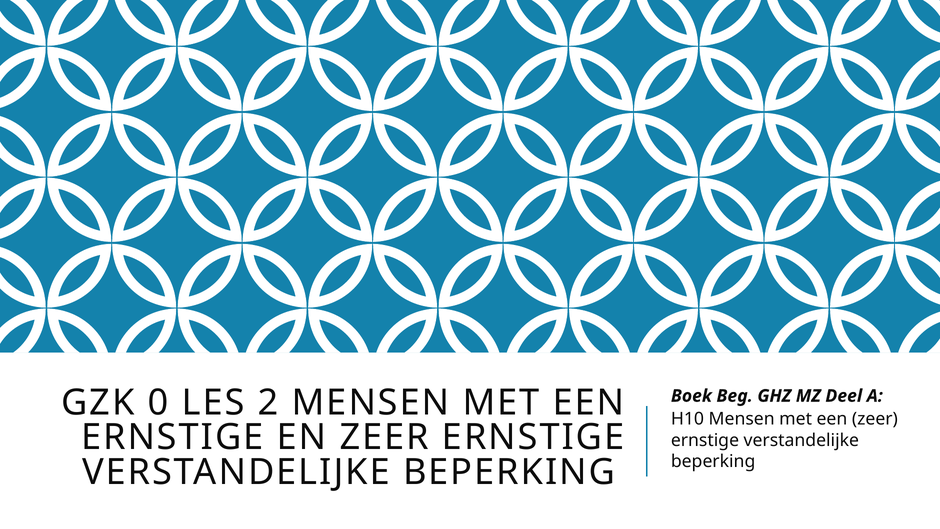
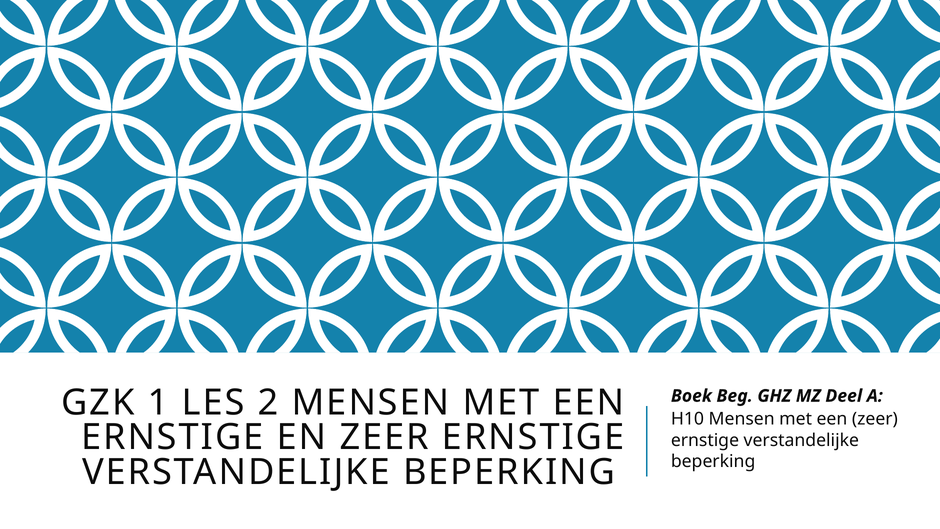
0: 0 -> 1 (158, 402)
